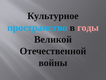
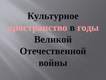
пространство colour: light blue -> pink (37, 27)
